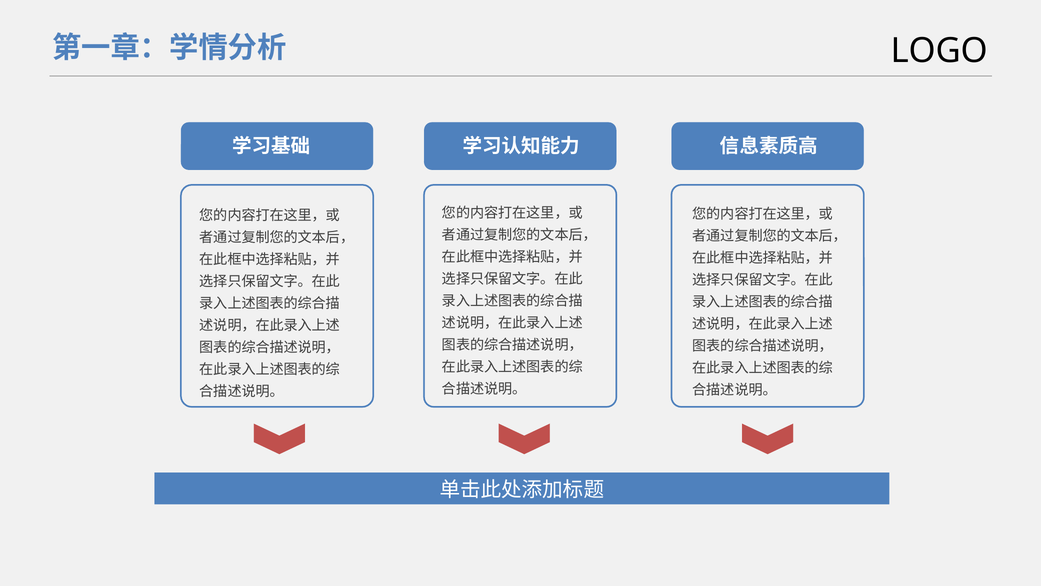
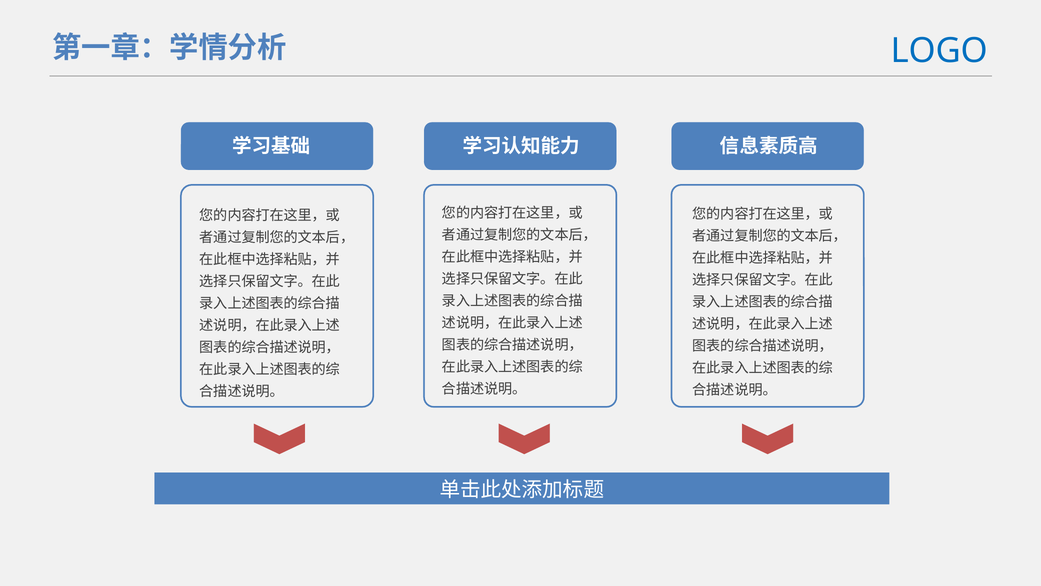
LOGO colour: black -> blue (939, 51)
